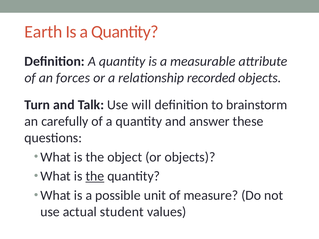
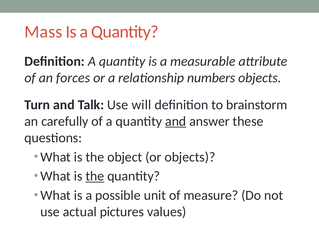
Earth: Earth -> Mass (43, 32)
recorded: recorded -> numbers (211, 78)
and underline: none -> present (176, 121)
student: student -> pictures (122, 212)
